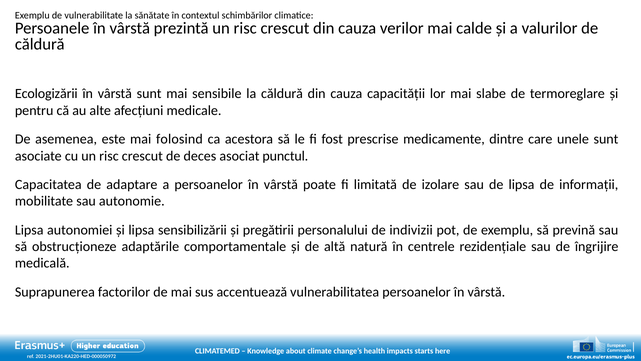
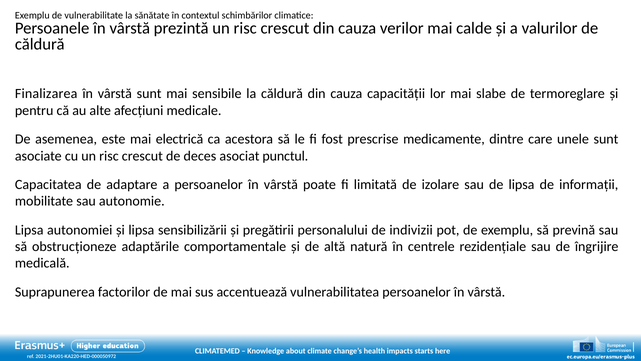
Ecologizării: Ecologizării -> Finalizarea (46, 94)
folosind: folosind -> electrică (180, 139)
